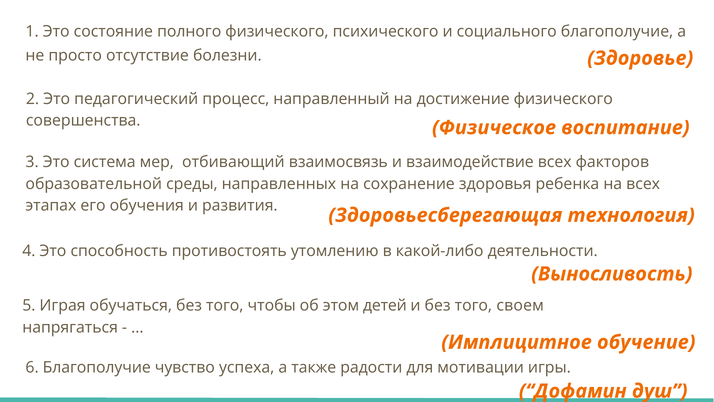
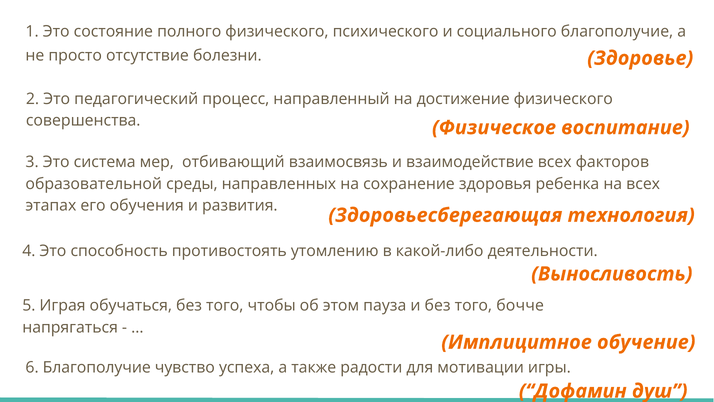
детей: детей -> пауза (385, 305)
своем: своем -> бочче (520, 305)
